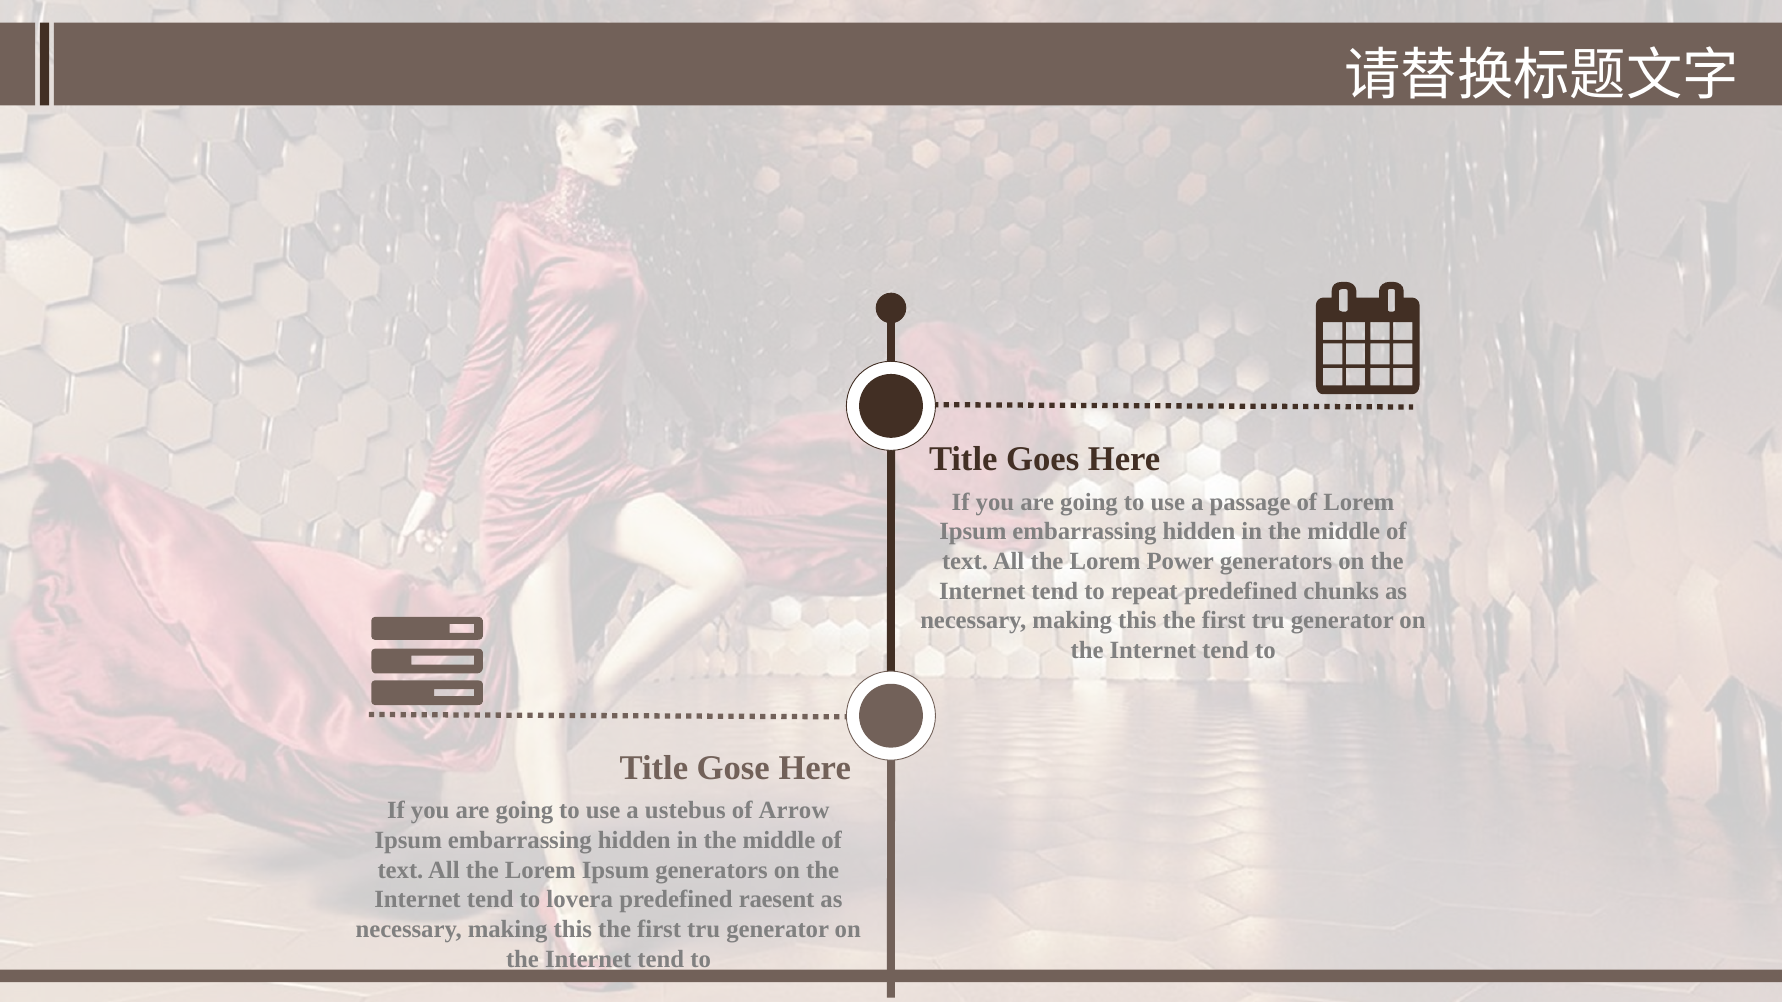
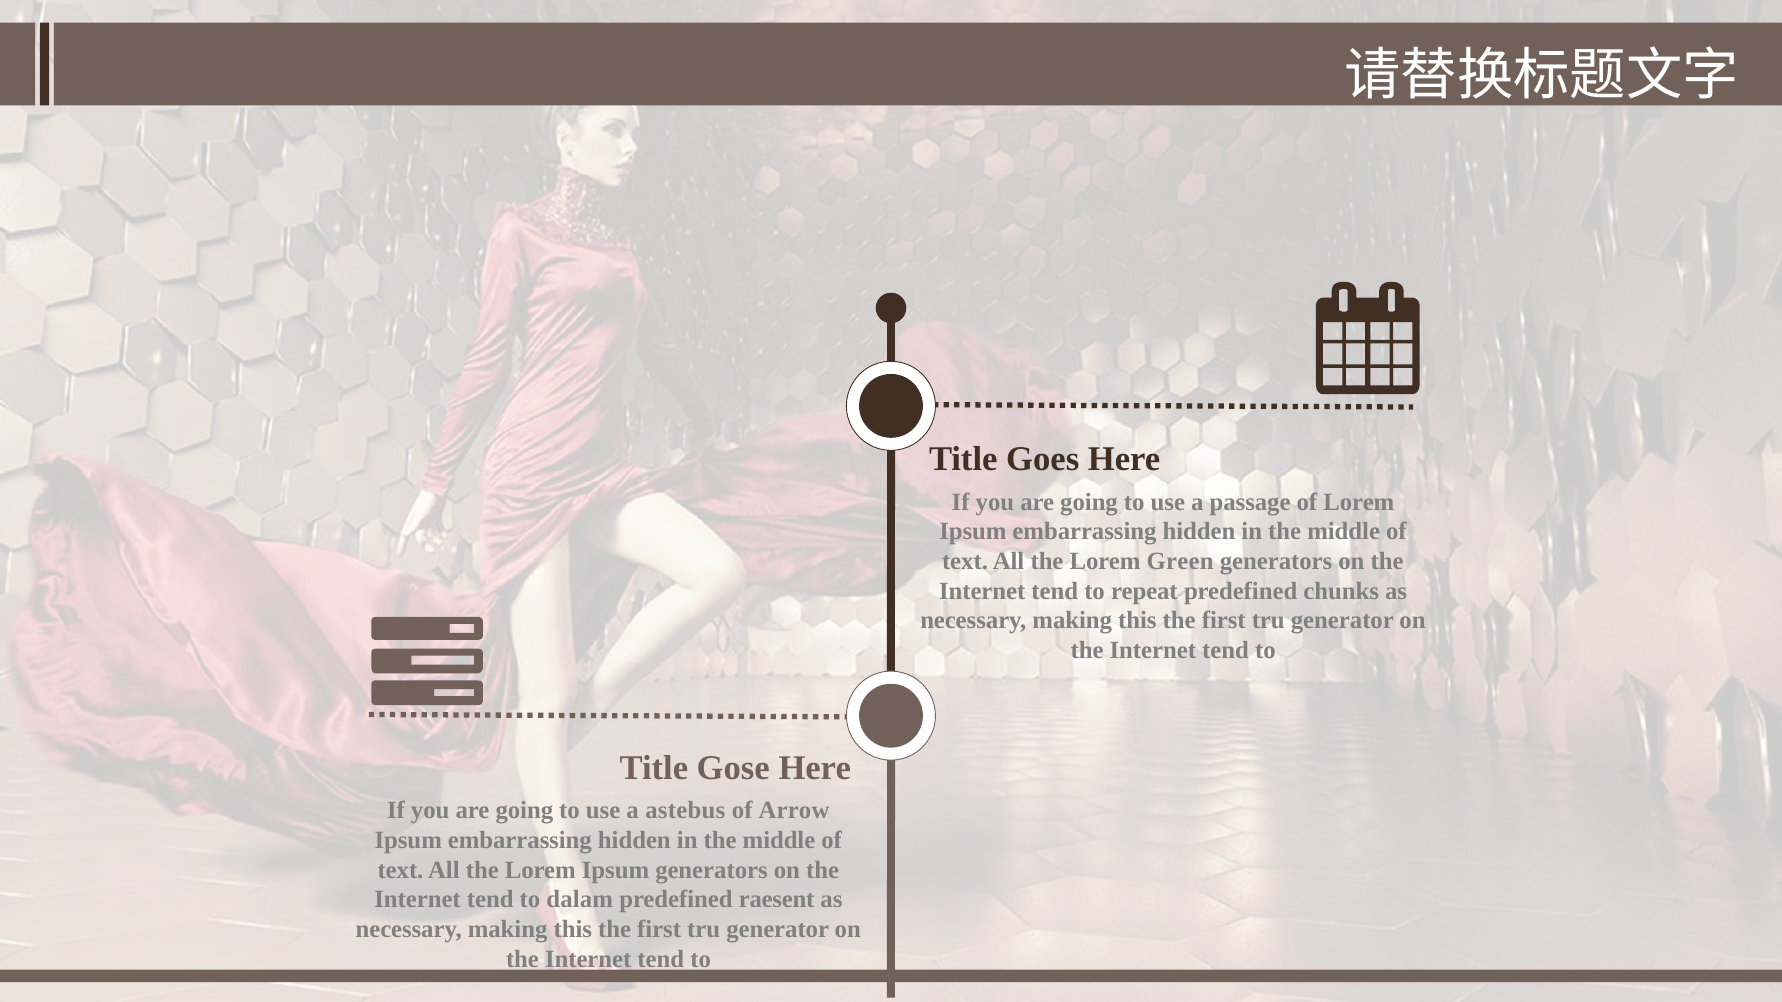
Power: Power -> Green (1180, 561)
ustebus: ustebus -> astebus (685, 811)
lovera: lovera -> dalam (580, 900)
